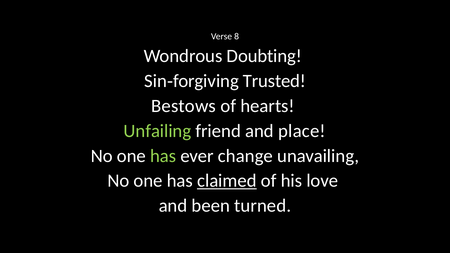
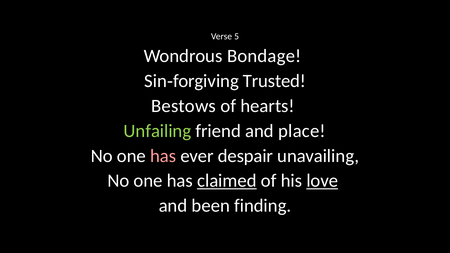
8: 8 -> 5 (237, 36)
Doubting: Doubting -> Bondage (264, 56)
has colour: light green -> pink (163, 156)
change: change -> despair (246, 156)
love underline: none -> present (322, 181)
turned: turned -> finding (263, 206)
